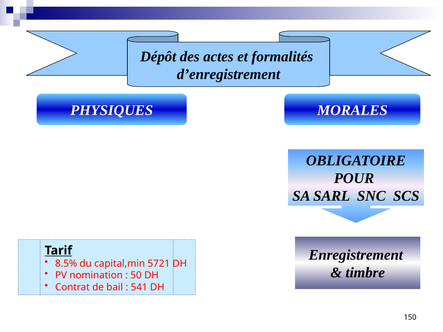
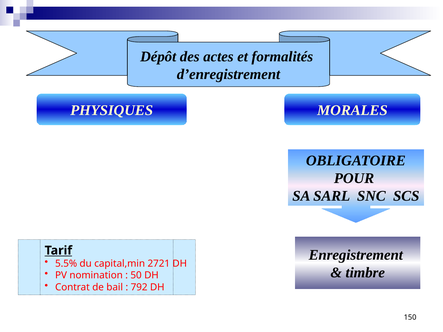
8.5%: 8.5% -> 5.5% (66, 264)
5721: 5721 -> 2721 (159, 264)
541: 541 -> 792 (139, 287)
